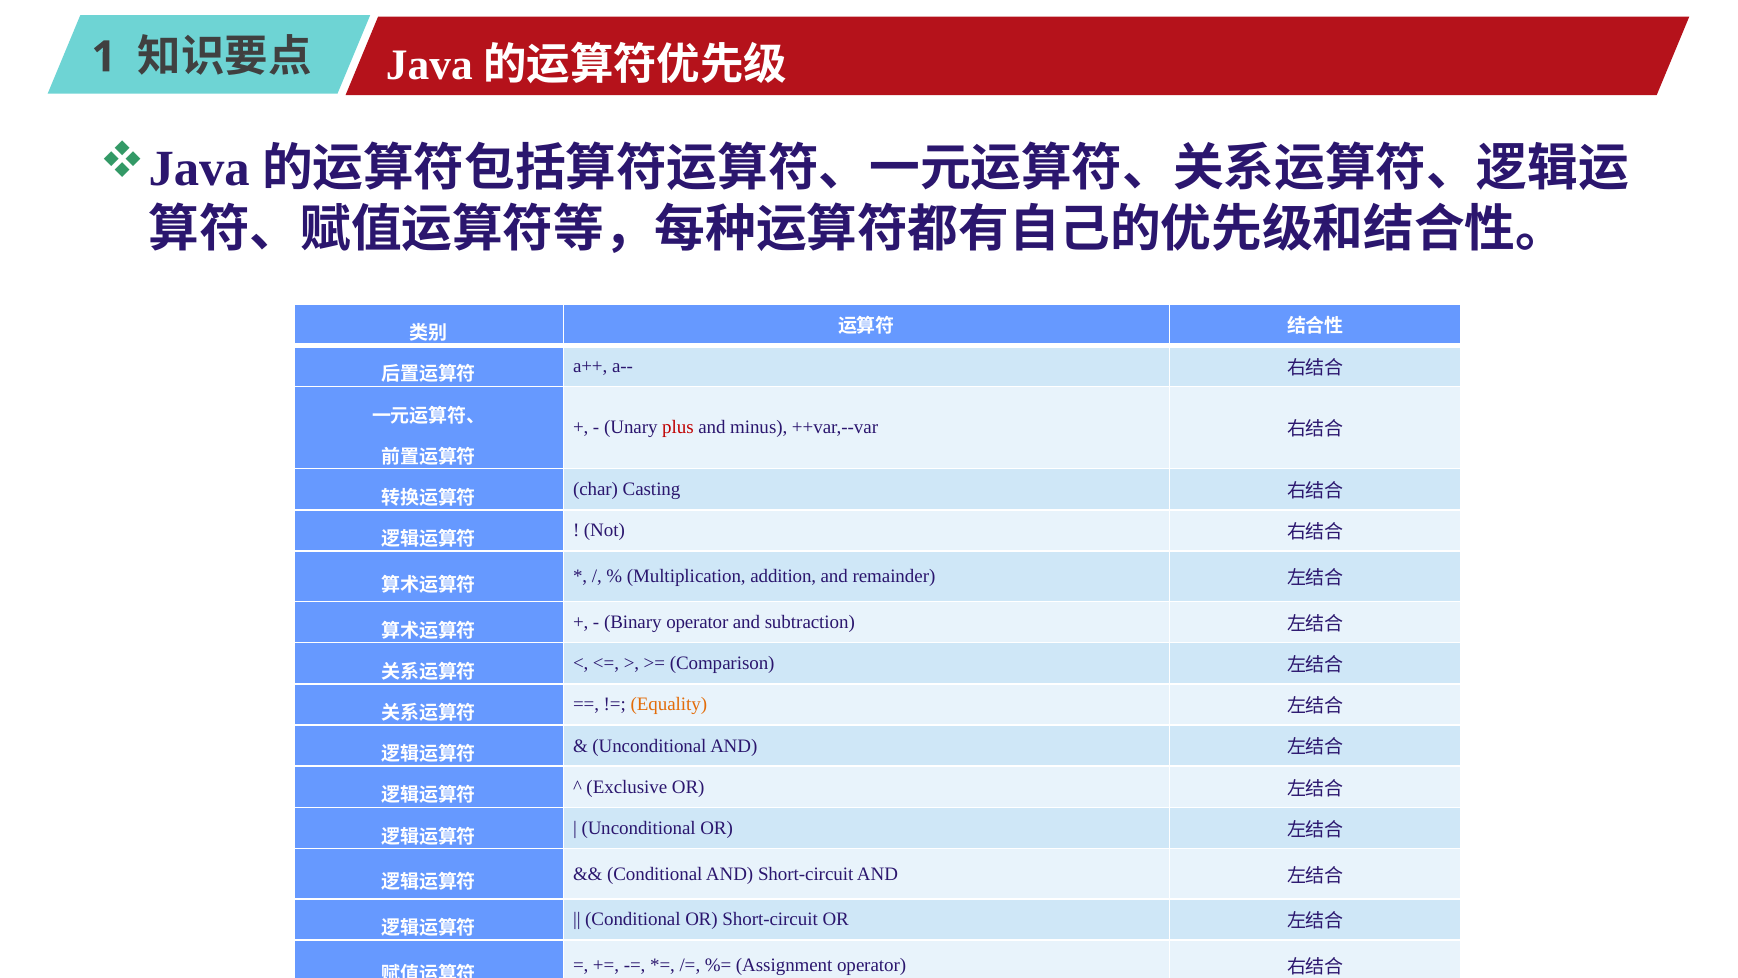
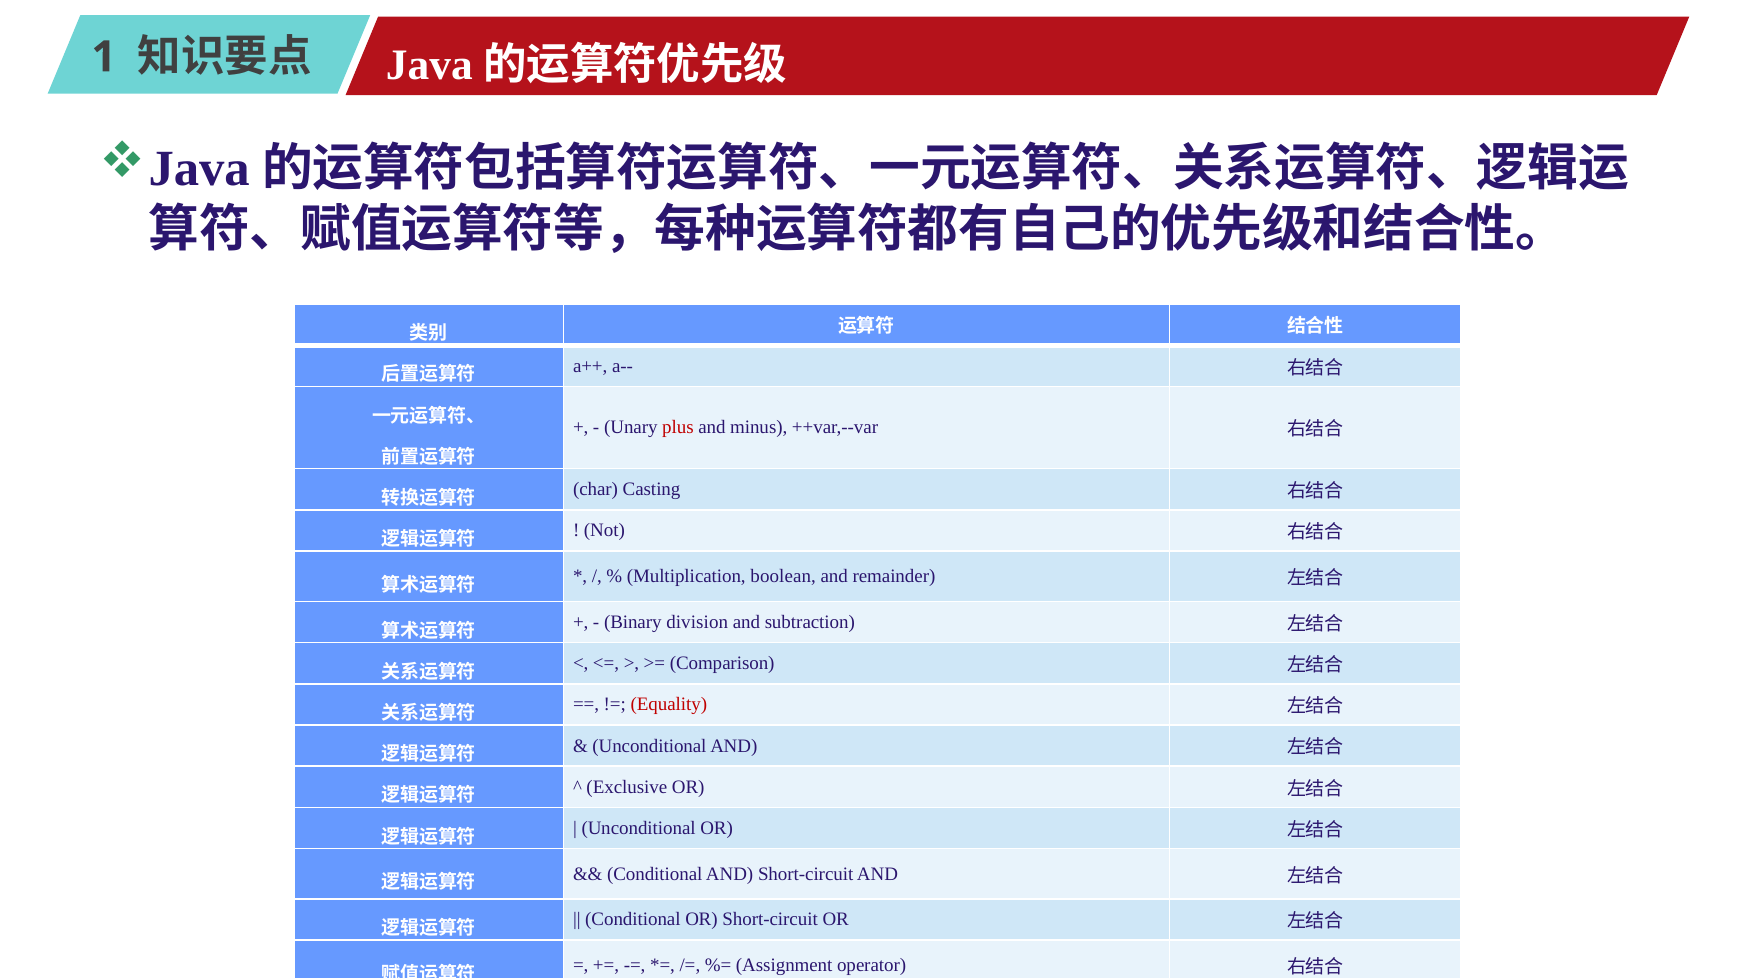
addition: addition -> boolean (783, 576)
Binary operator: operator -> division (697, 622)
Equality colour: orange -> red (669, 704)
